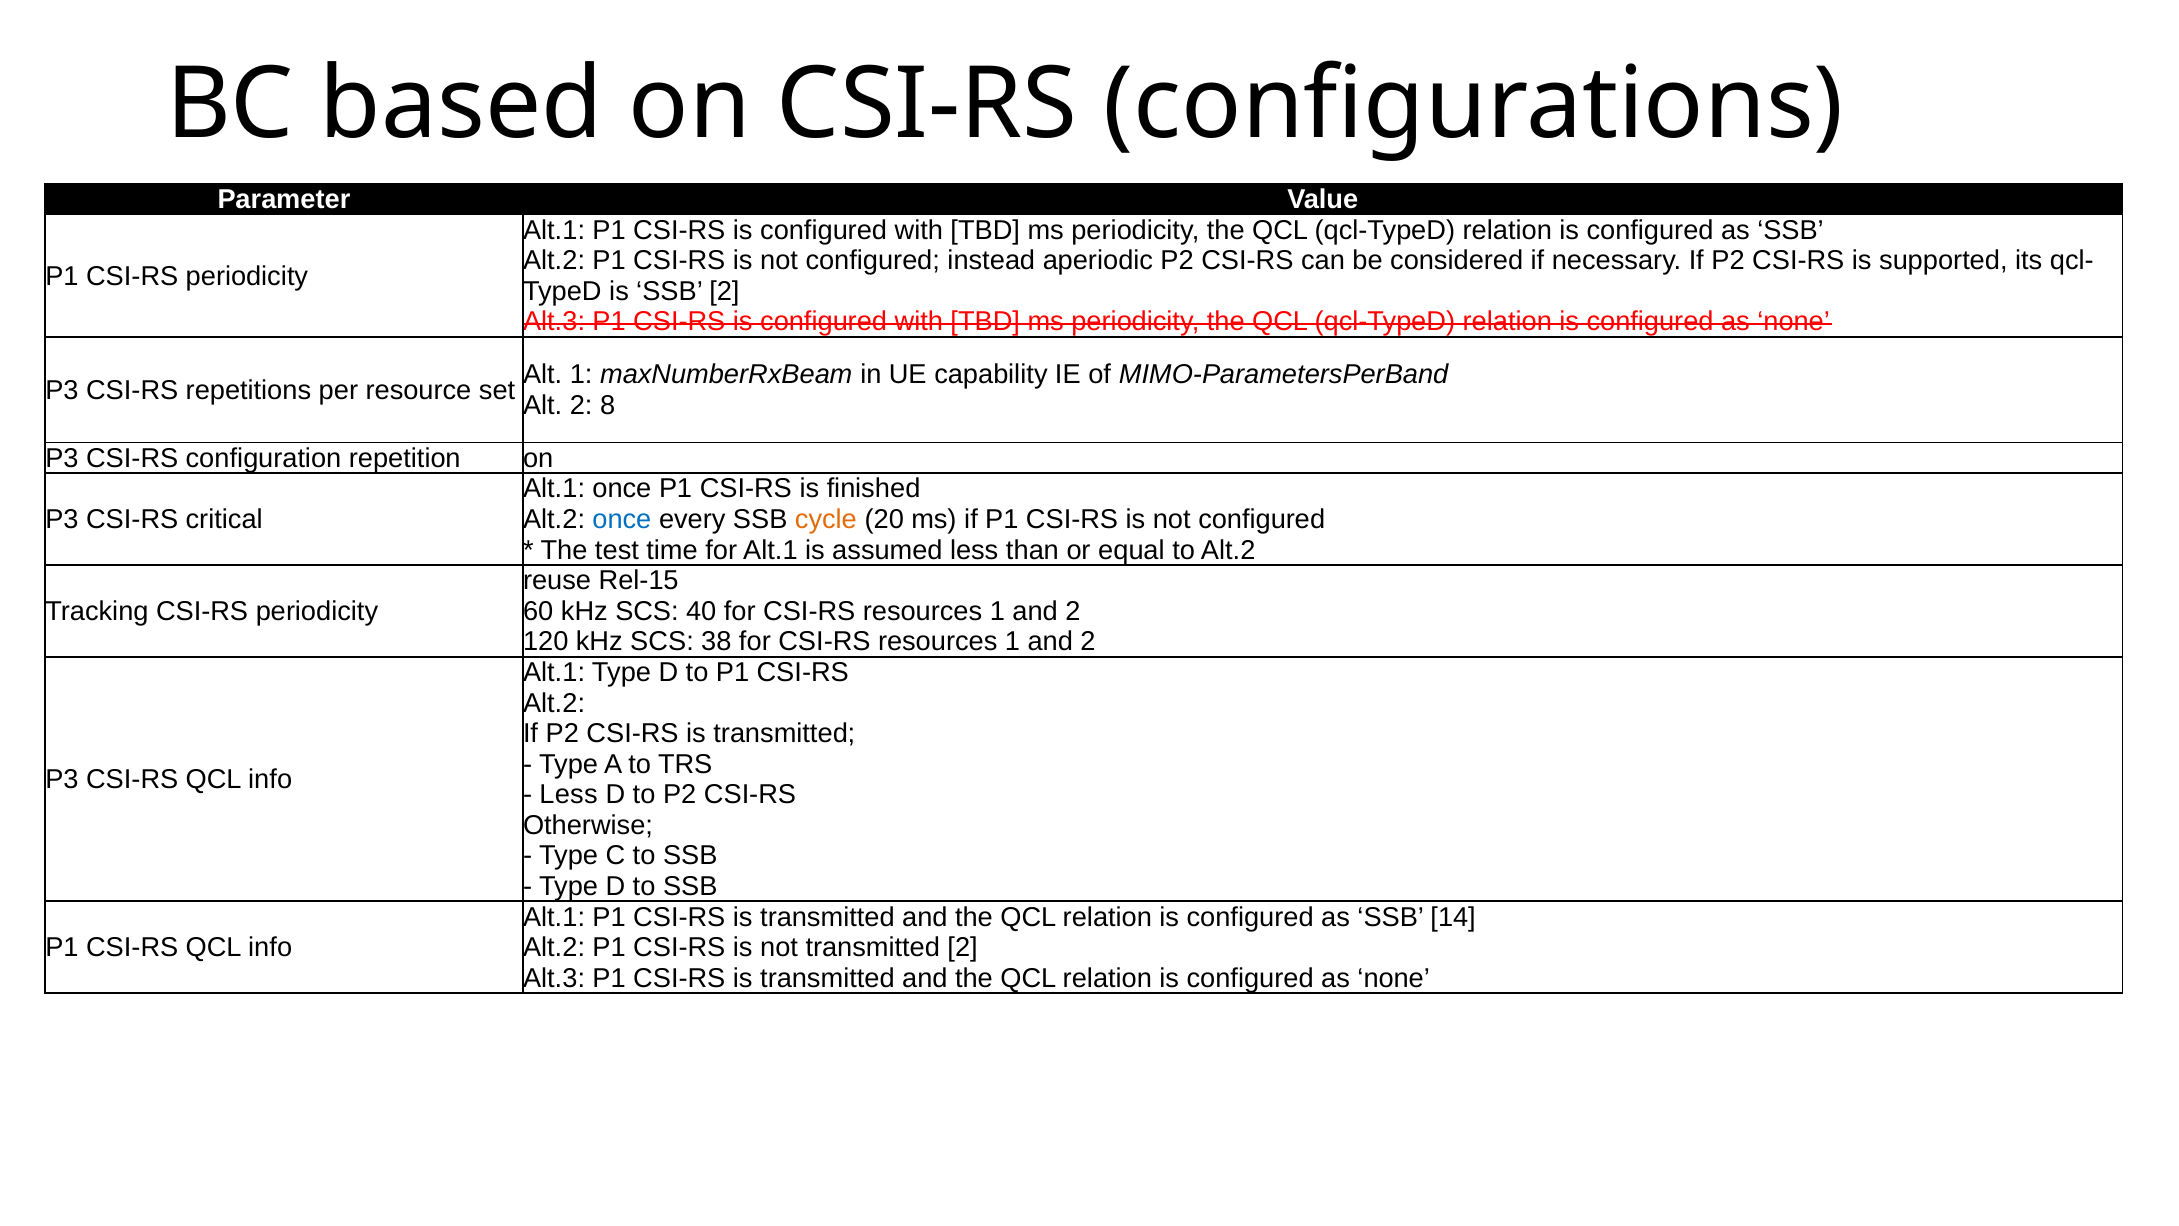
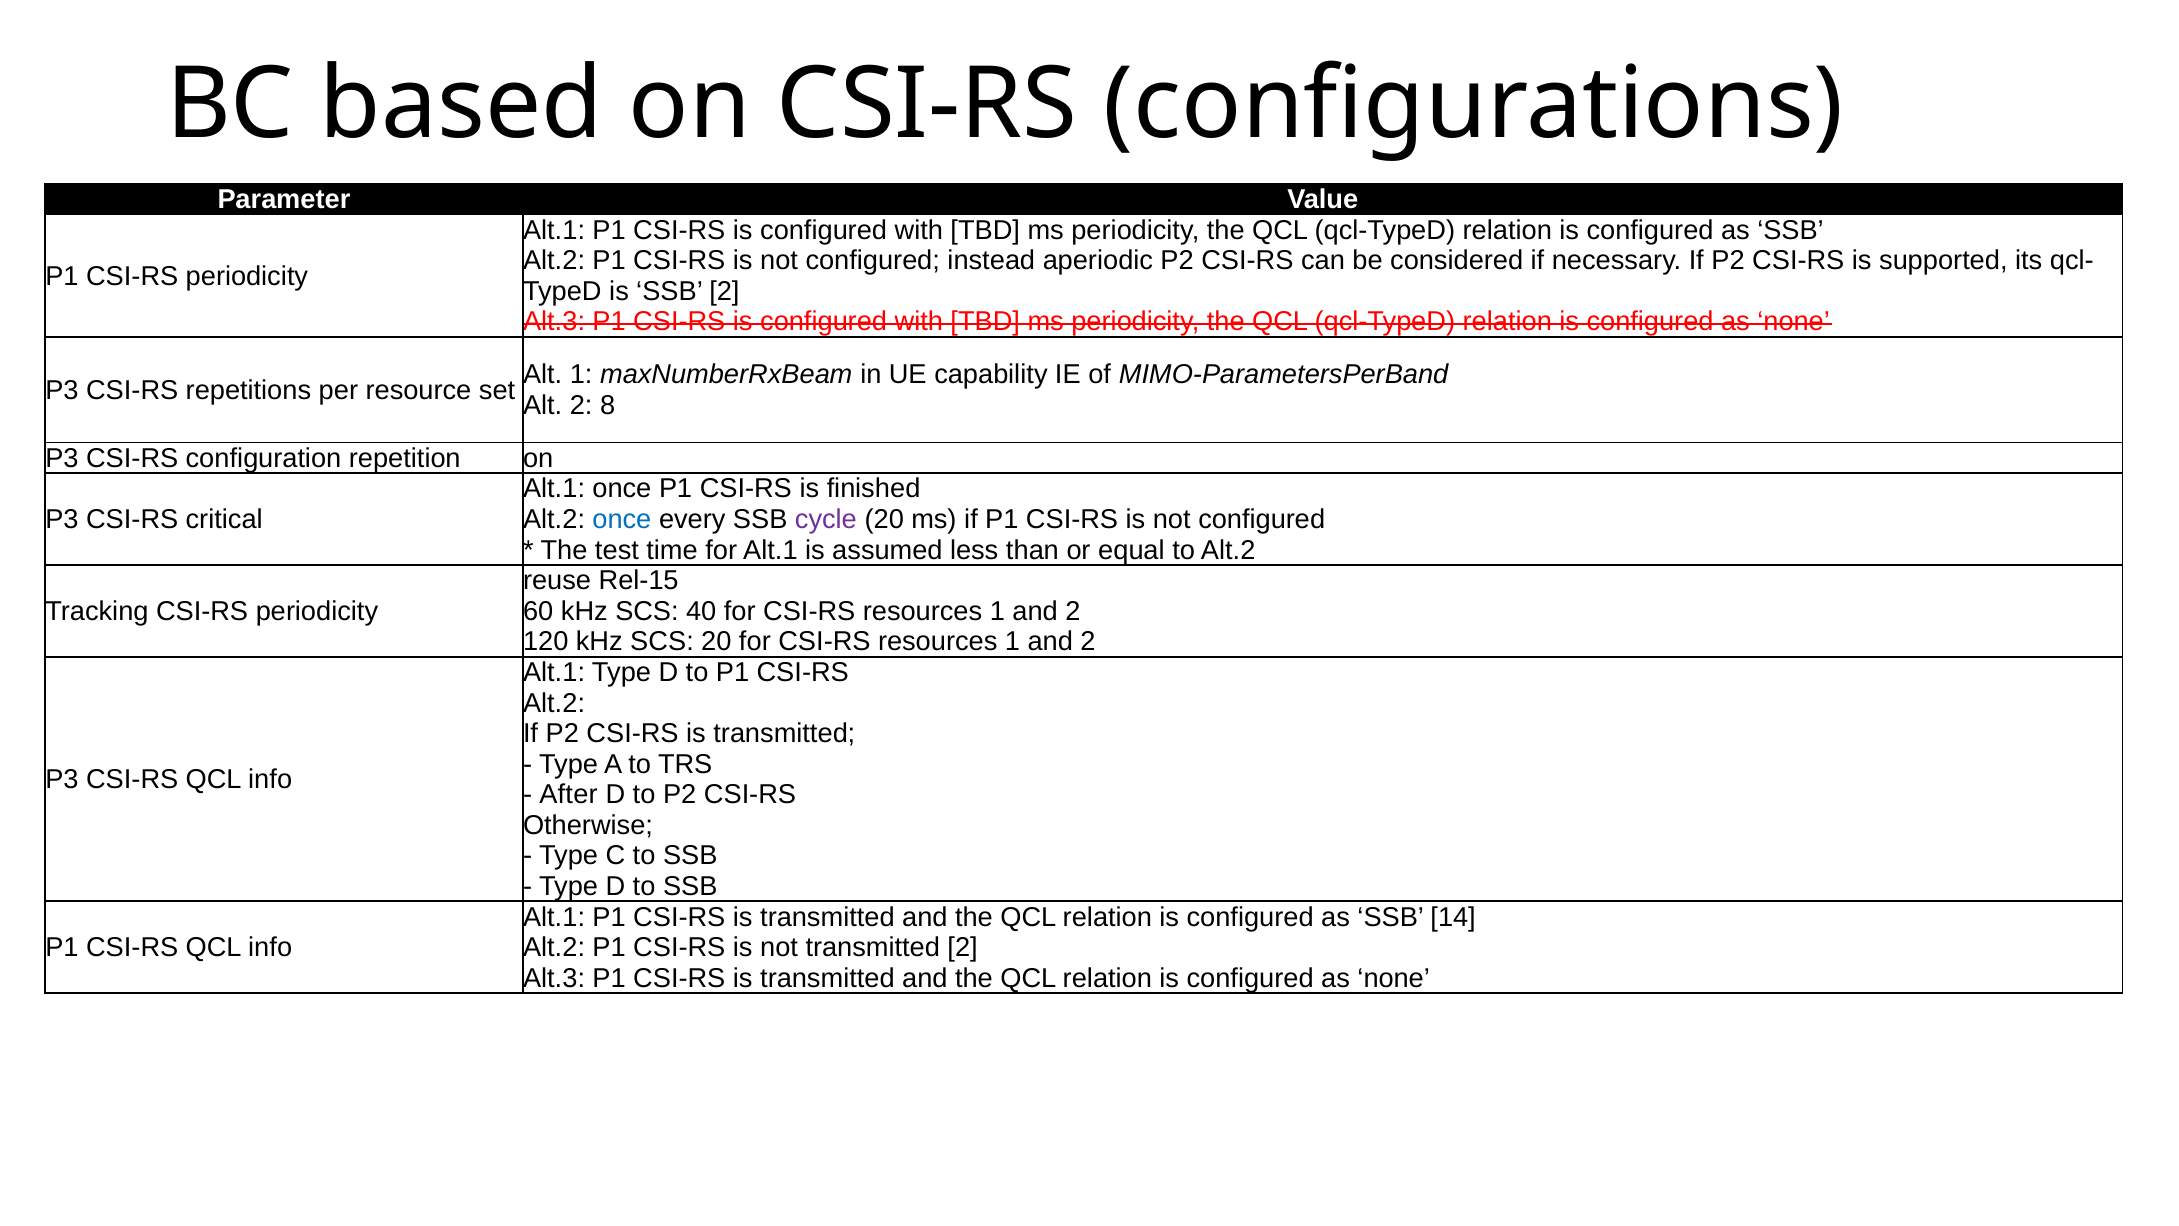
cycle colour: orange -> purple (826, 519)
SCS 38: 38 -> 20 (716, 642)
Less: Less -> After (569, 794)
